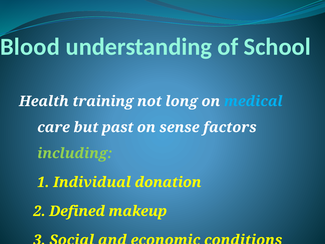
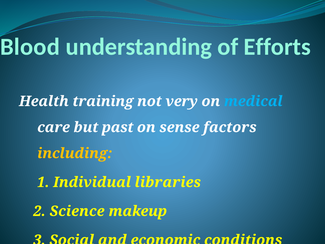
School: School -> Efforts (277, 47)
long: long -> very (182, 101)
including colour: light green -> yellow (75, 153)
donation: donation -> libraries (168, 182)
Defined: Defined -> Science (77, 211)
